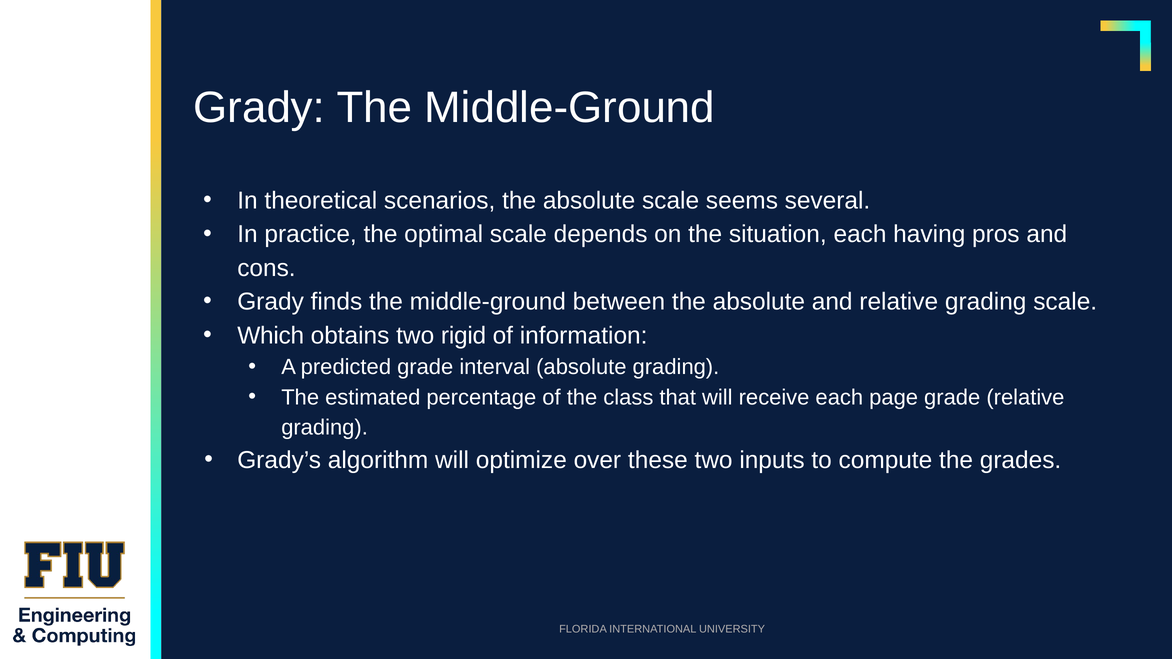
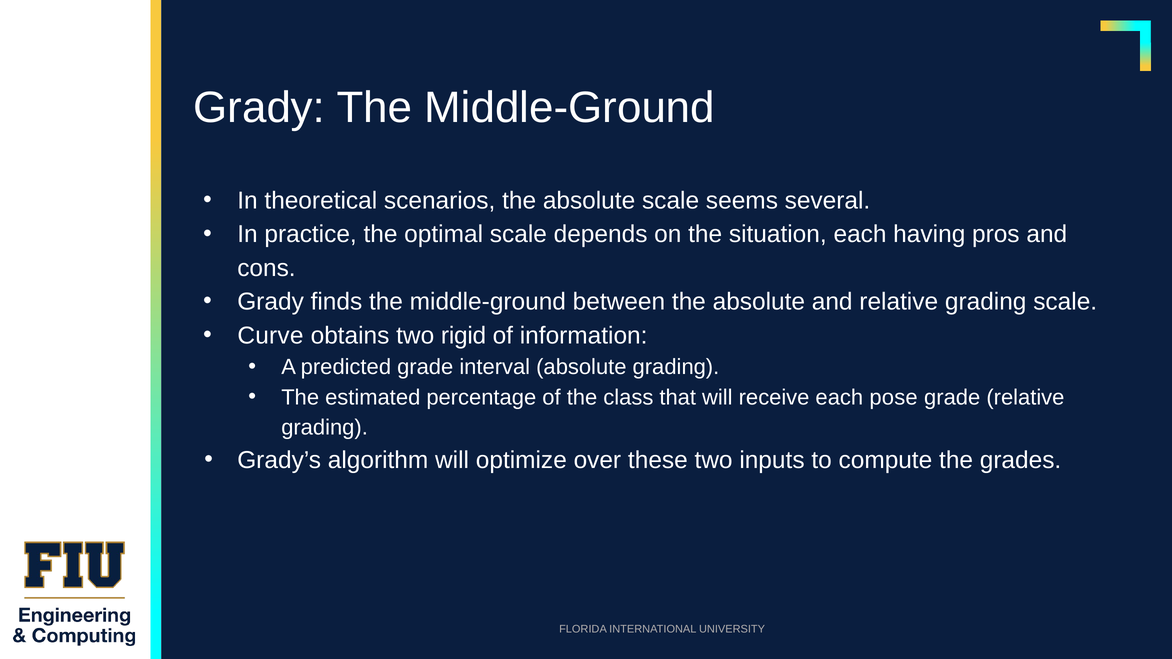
Which: Which -> Curve (270, 336)
page: page -> pose (894, 398)
